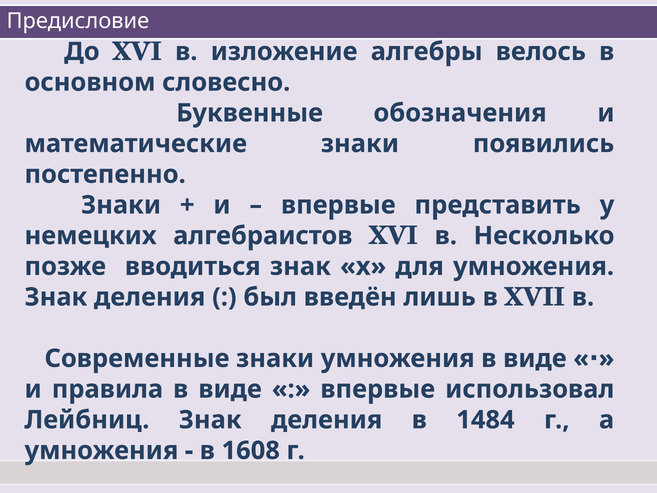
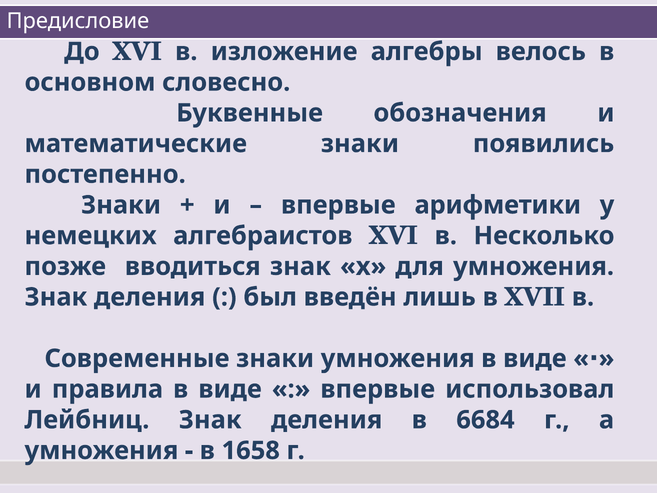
представить: представить -> арифметики (498, 205)
1484: 1484 -> 6684 (485, 420)
1608: 1608 -> 1658 (251, 450)
